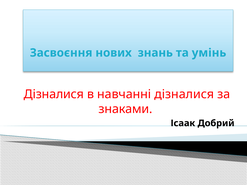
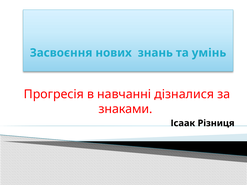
Дізналися: Дізналися -> Прогресія (54, 94)
Добрий: Добрий -> Різниця (216, 123)
